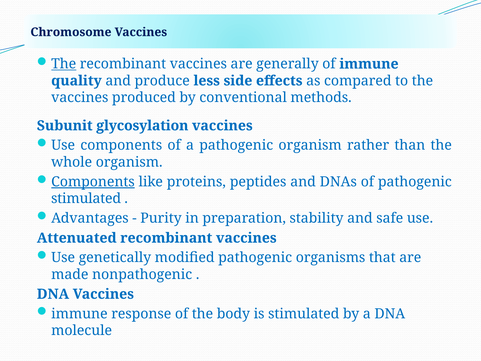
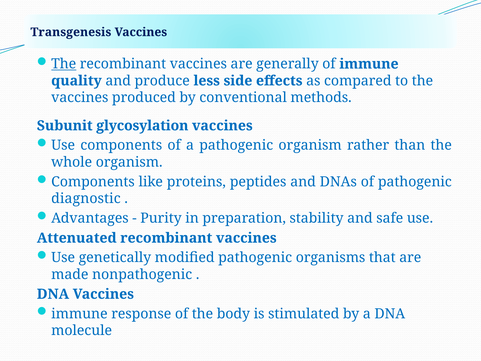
Chromosome: Chromosome -> Transgenesis (71, 32)
Components underline: present -> none (93, 182)
stimulated: stimulated -> diagnostic (86, 199)
